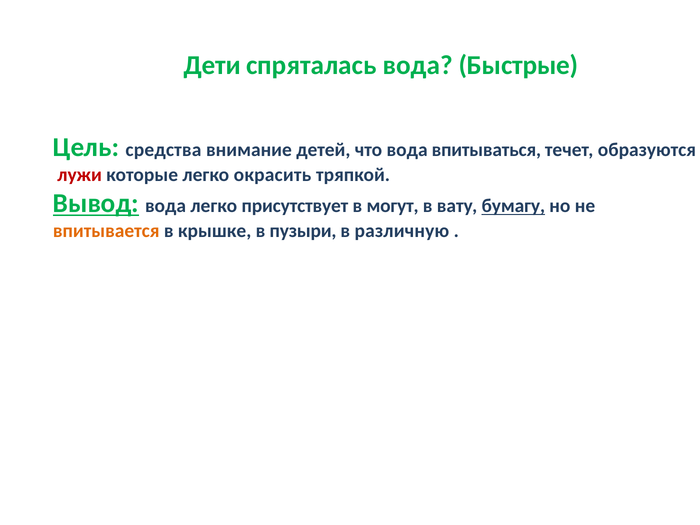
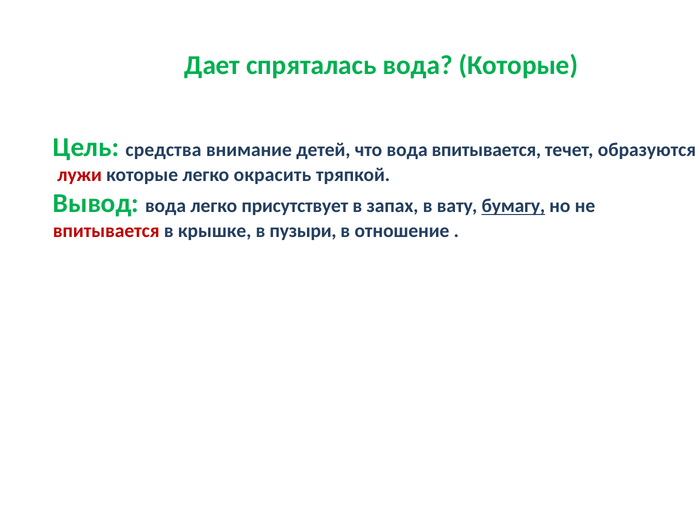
Дети: Дети -> Дает (212, 65)
вода Быстрые: Быстрые -> Которые (518, 65)
вода впитываться: впитываться -> впитывается (486, 150)
Вывод underline: present -> none (96, 203)
могут: могут -> запах (392, 206)
впитывается colour: orange -> red (106, 231)
различную: различную -> отношение (402, 231)
